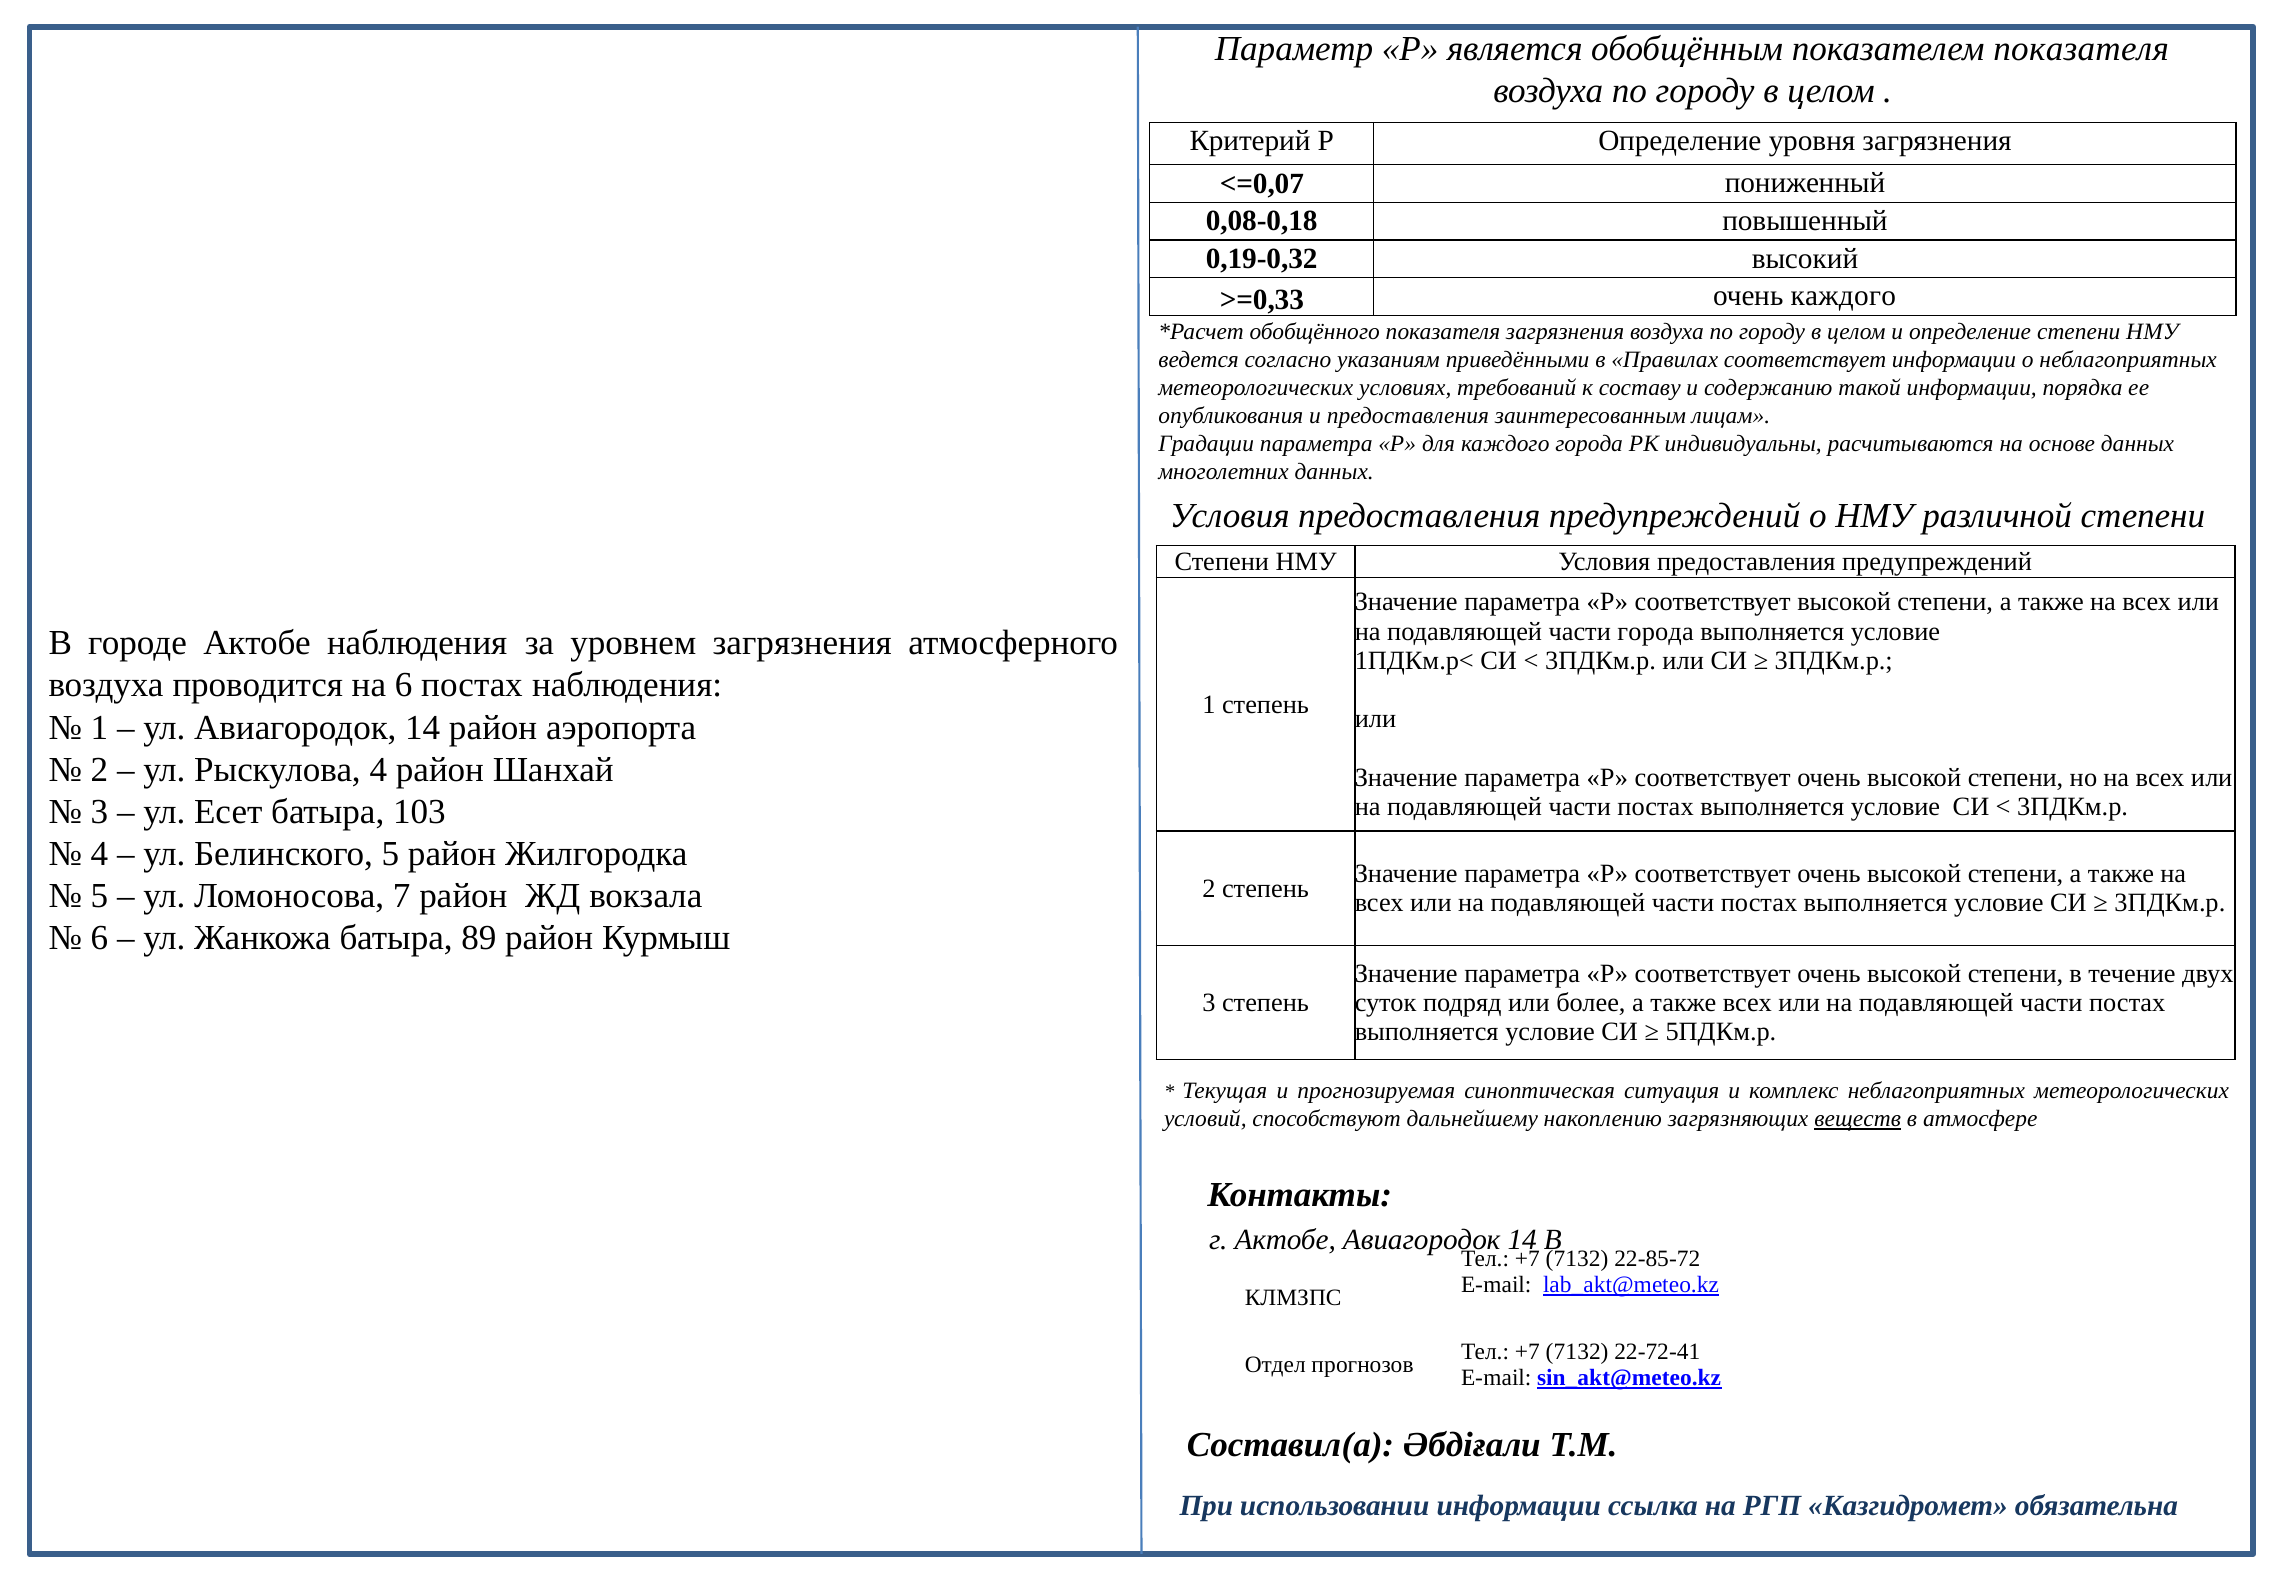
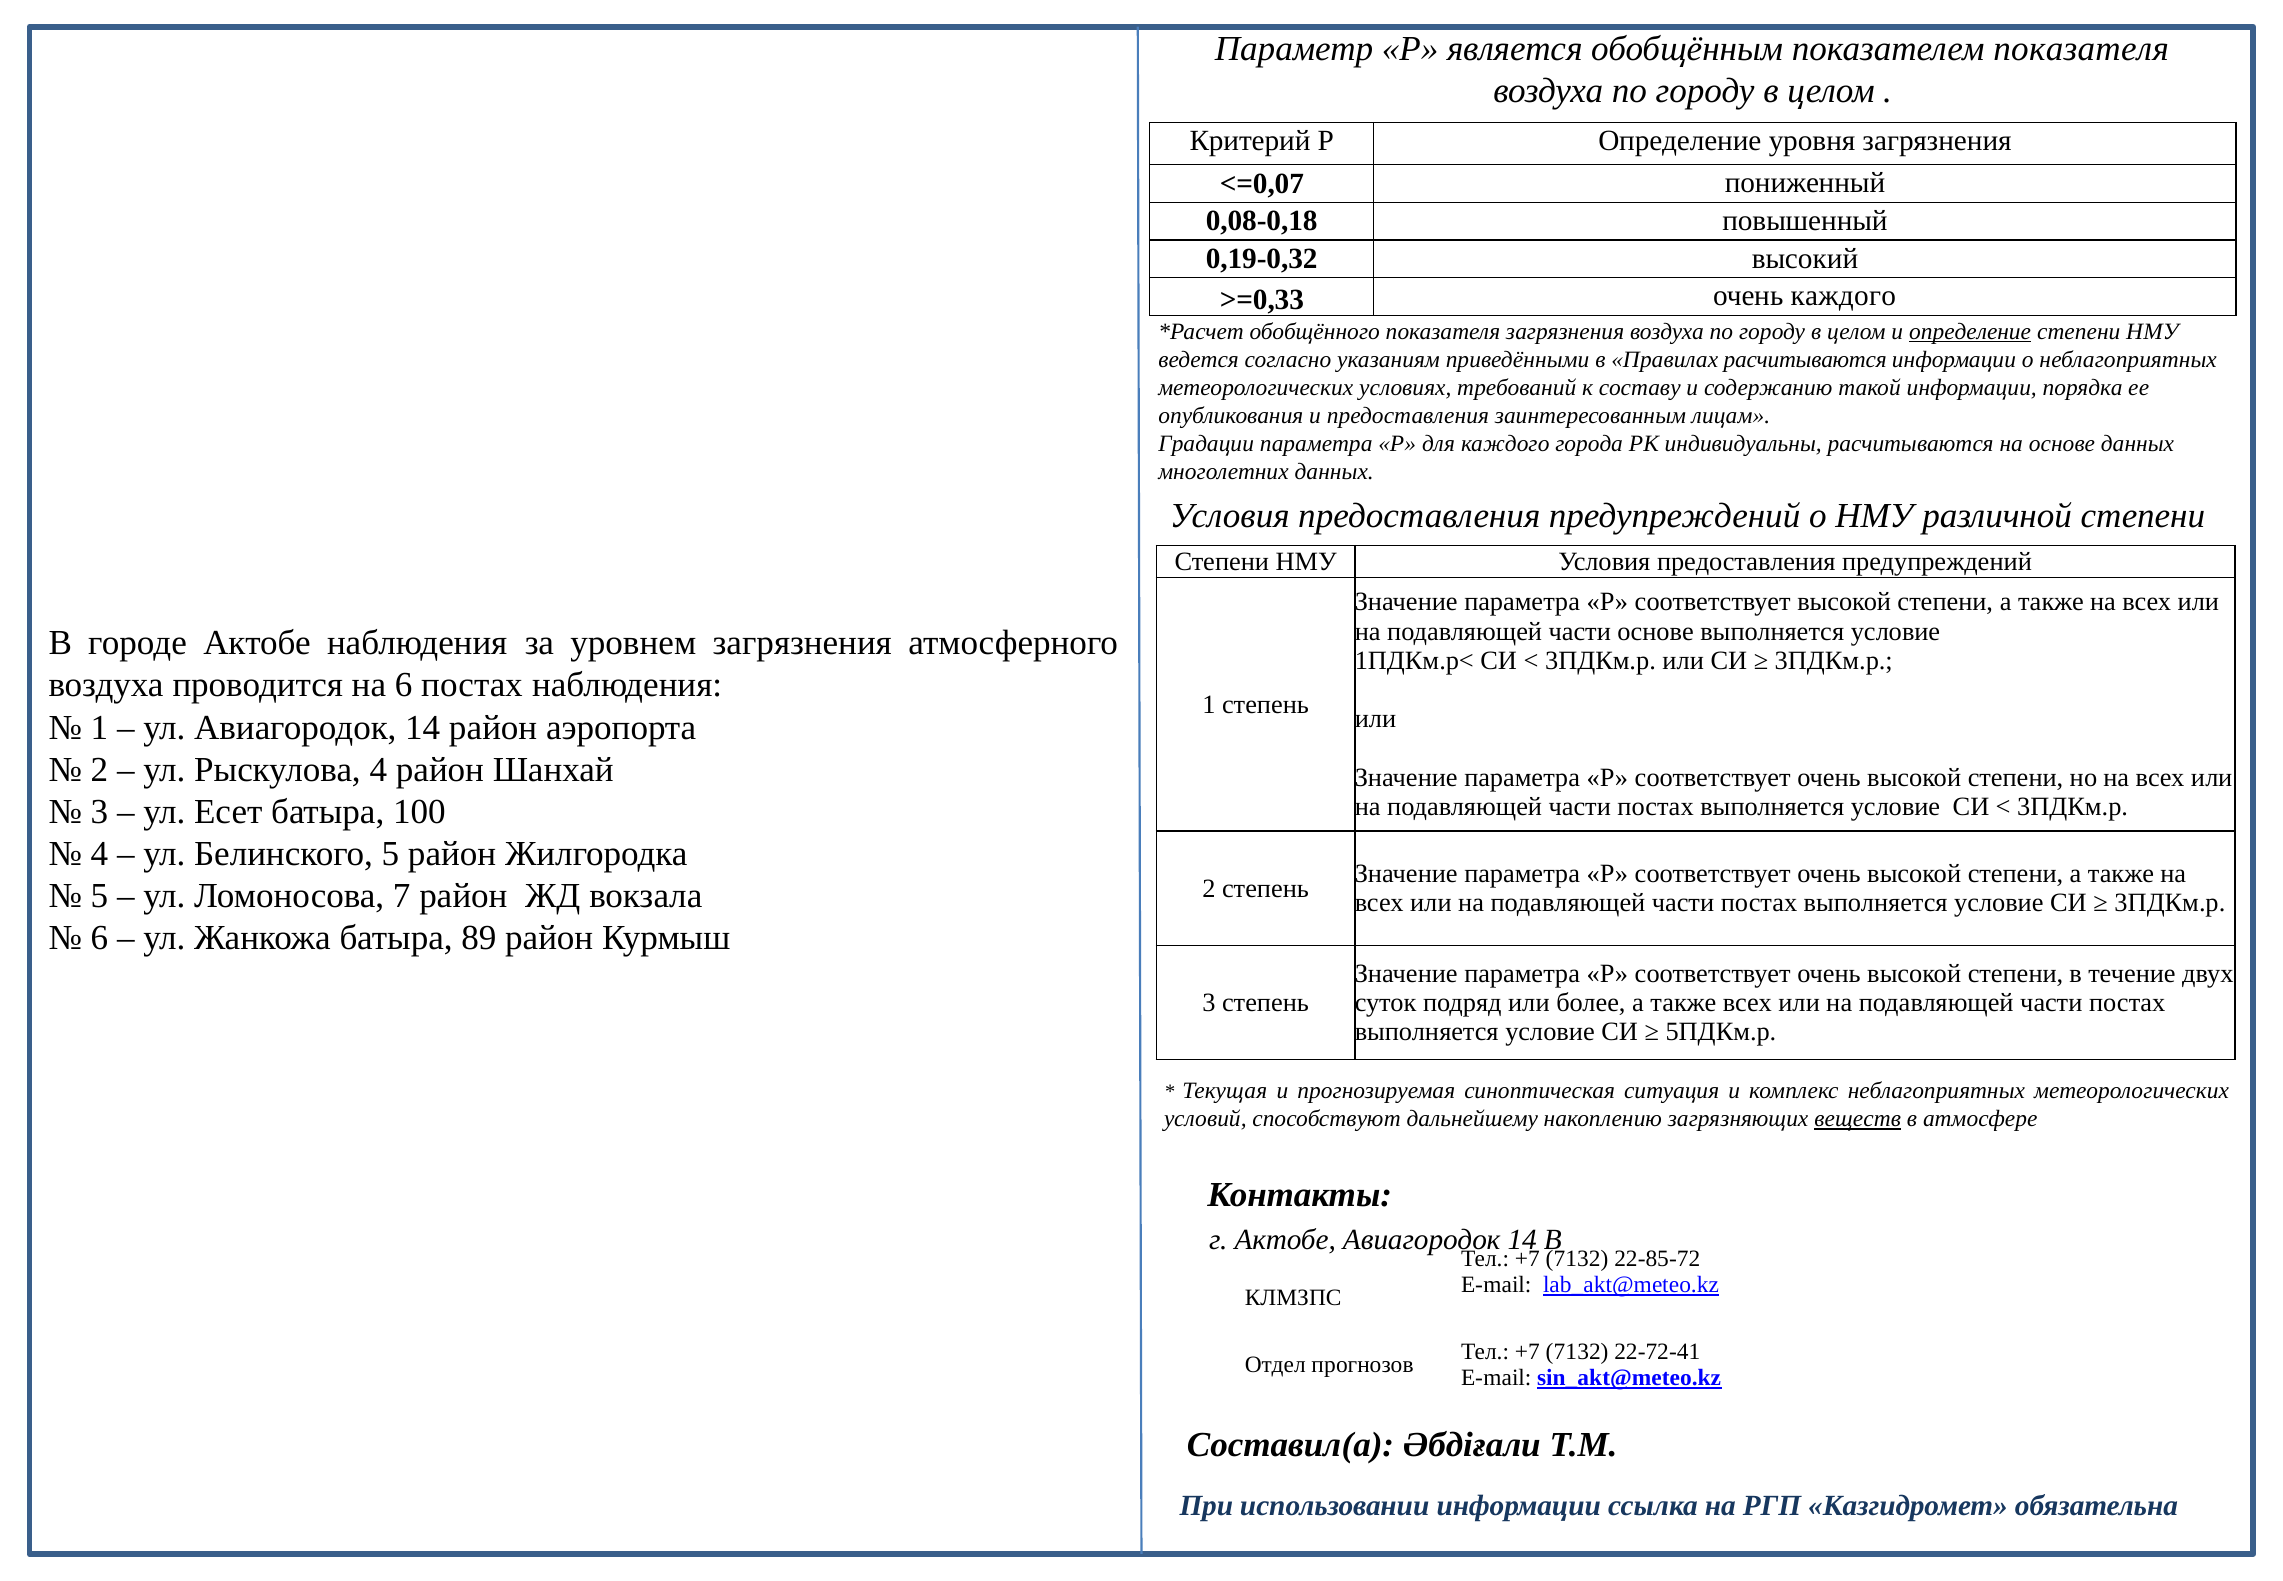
определение underline: none -> present (1970, 331)
Правилах соответствует: соответствует -> расчитываются (1805, 359)
части города: города -> основе (1656, 631)
103: 103 -> 100 (419, 812)
